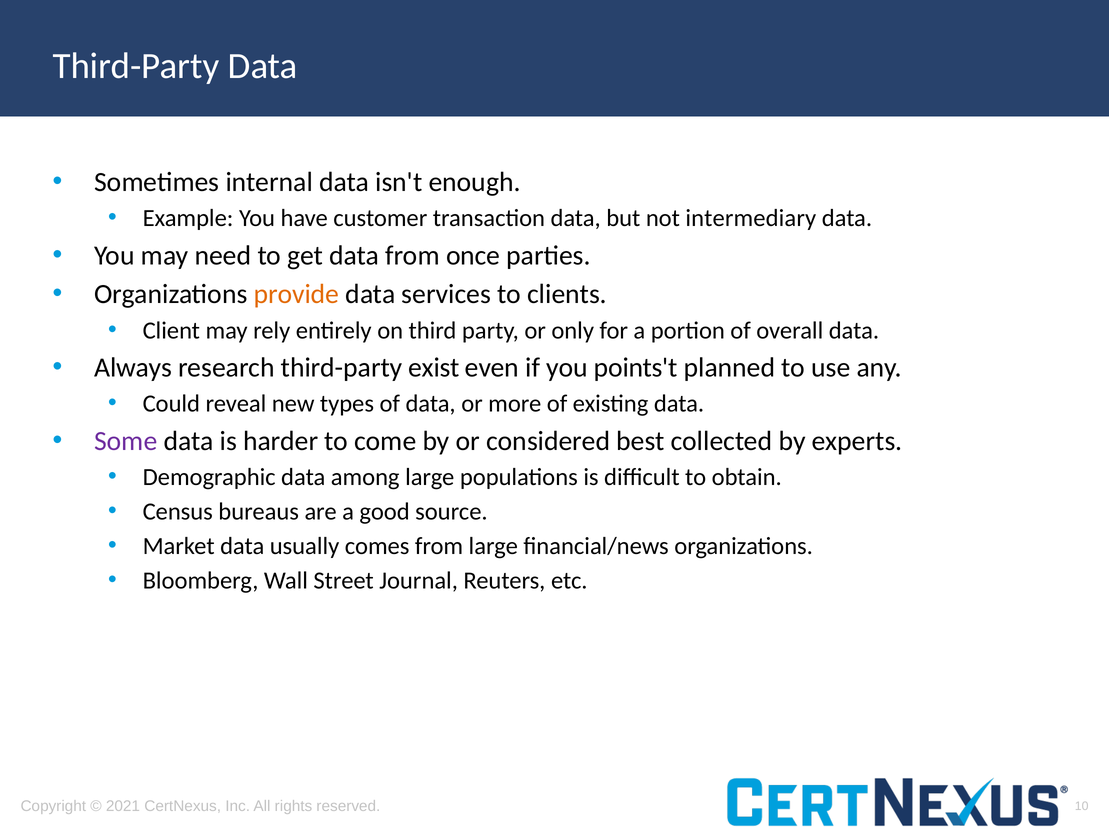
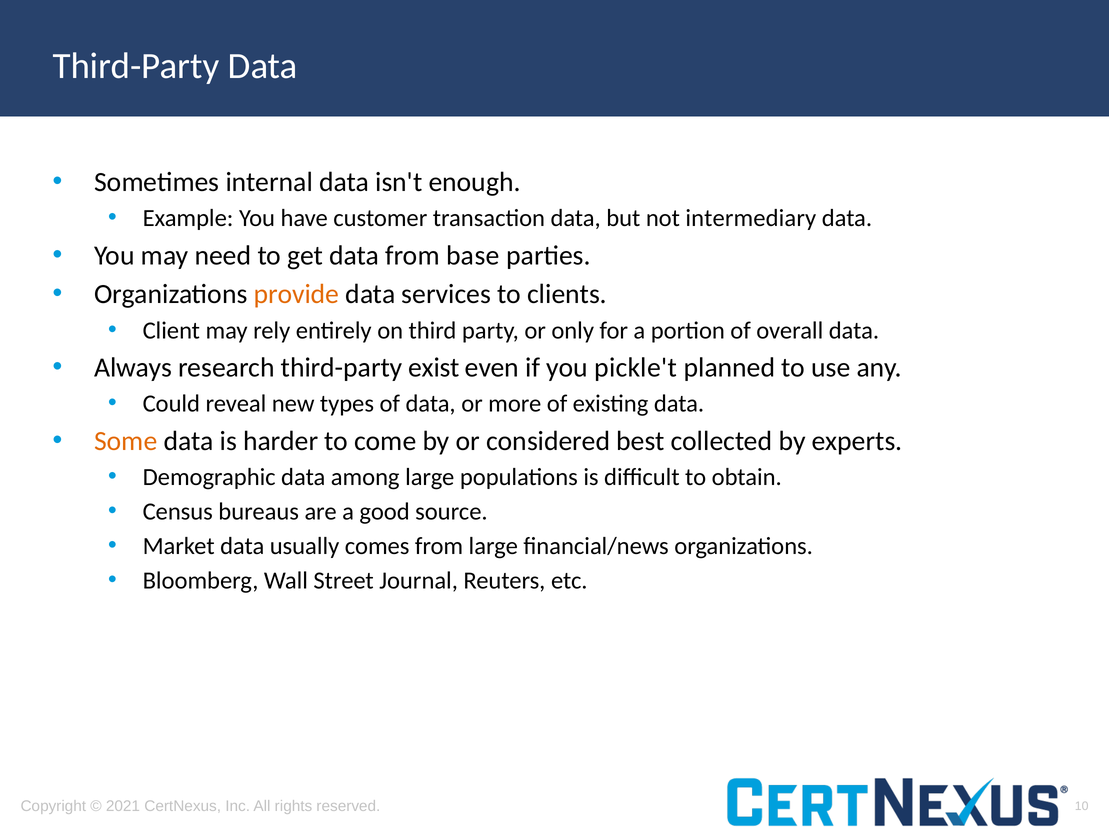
once: once -> base (473, 255)
points't: points't -> pickle't (635, 367)
Some colour: purple -> orange (126, 441)
